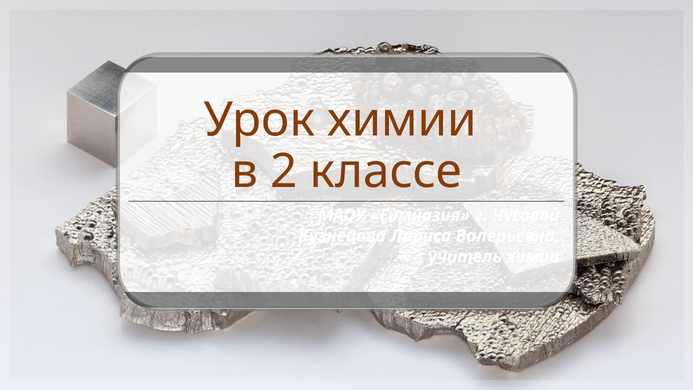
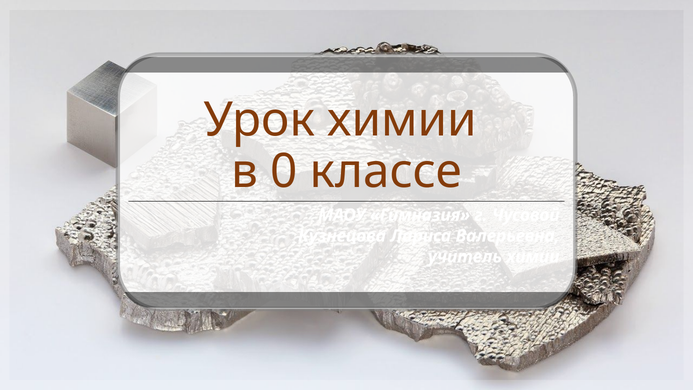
2: 2 -> 0 (284, 172)
